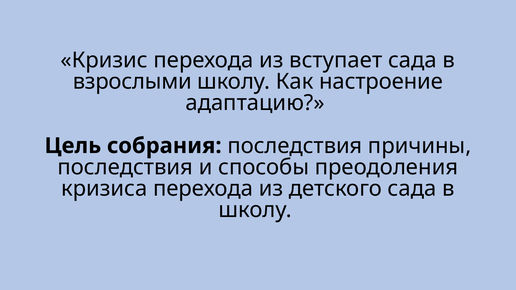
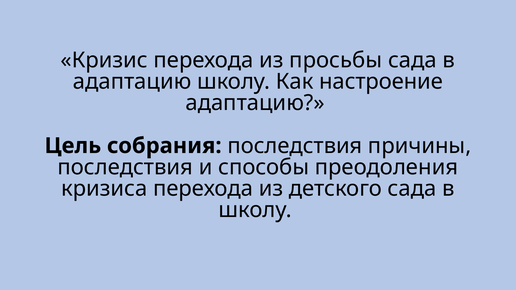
вступает: вступает -> просьбы (336, 60)
взрослыми: взрослыми -> адаптацию (132, 82)
